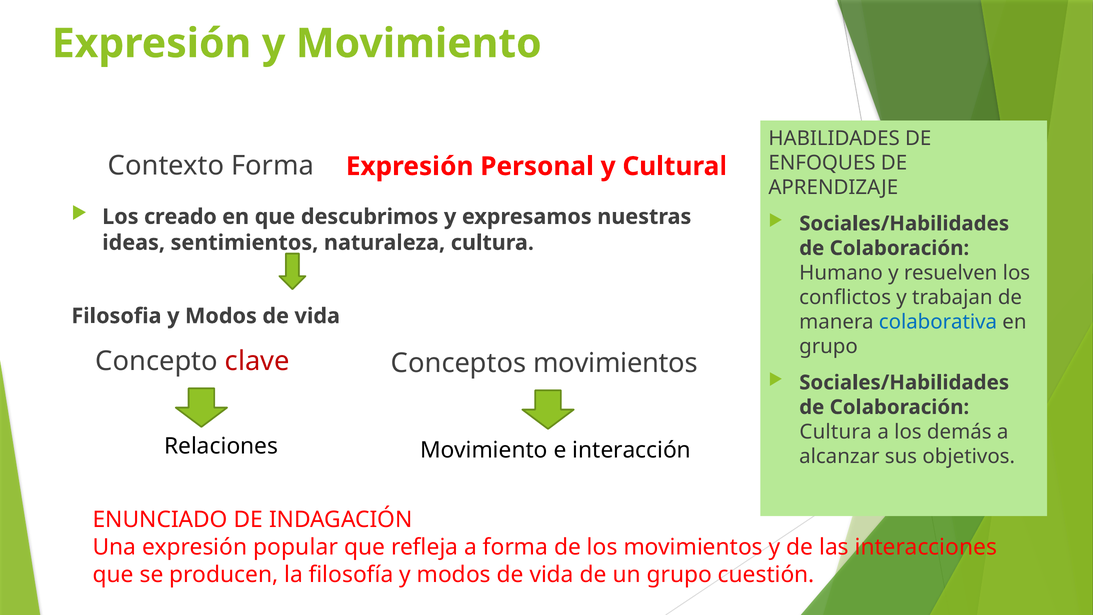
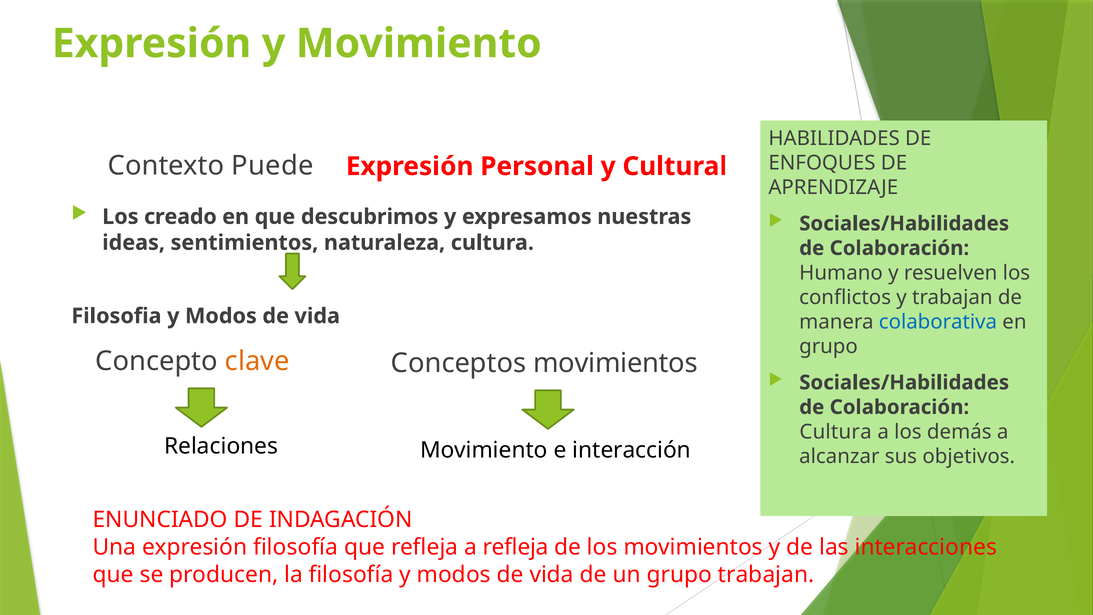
Contexto Forma: Forma -> Puede (272, 166)
clave colour: red -> orange (257, 361)
expresión popular: popular -> filosofía (296, 547)
a forma: forma -> refleja (516, 547)
grupo cuestión: cuestión -> trabajan (766, 575)
